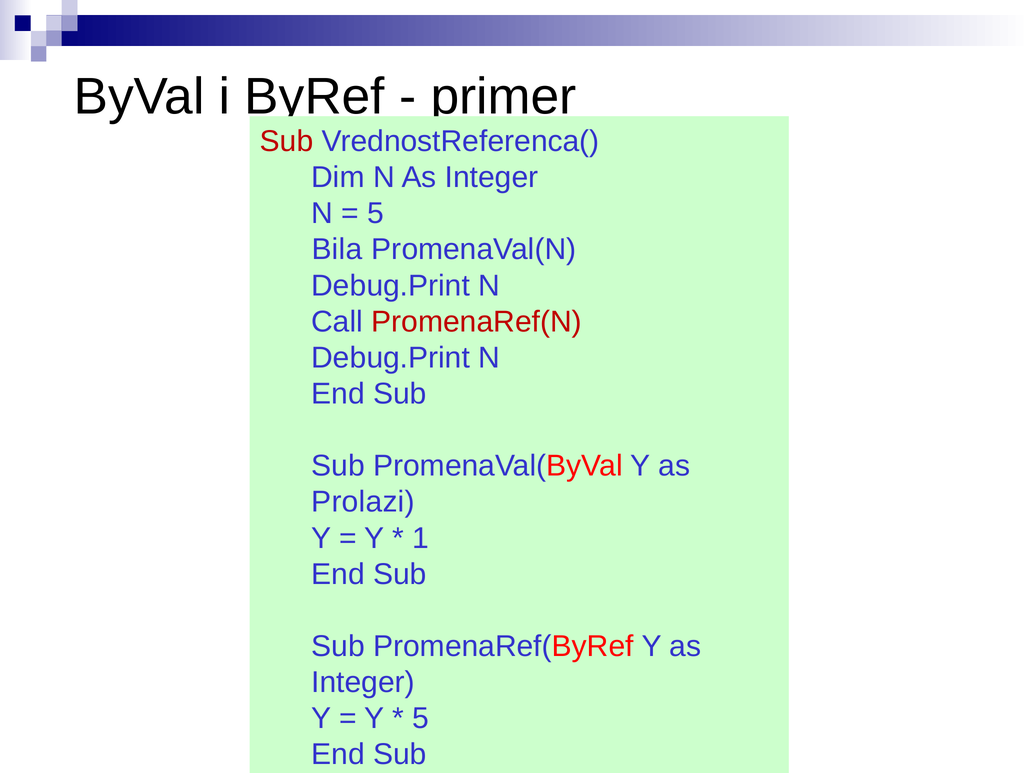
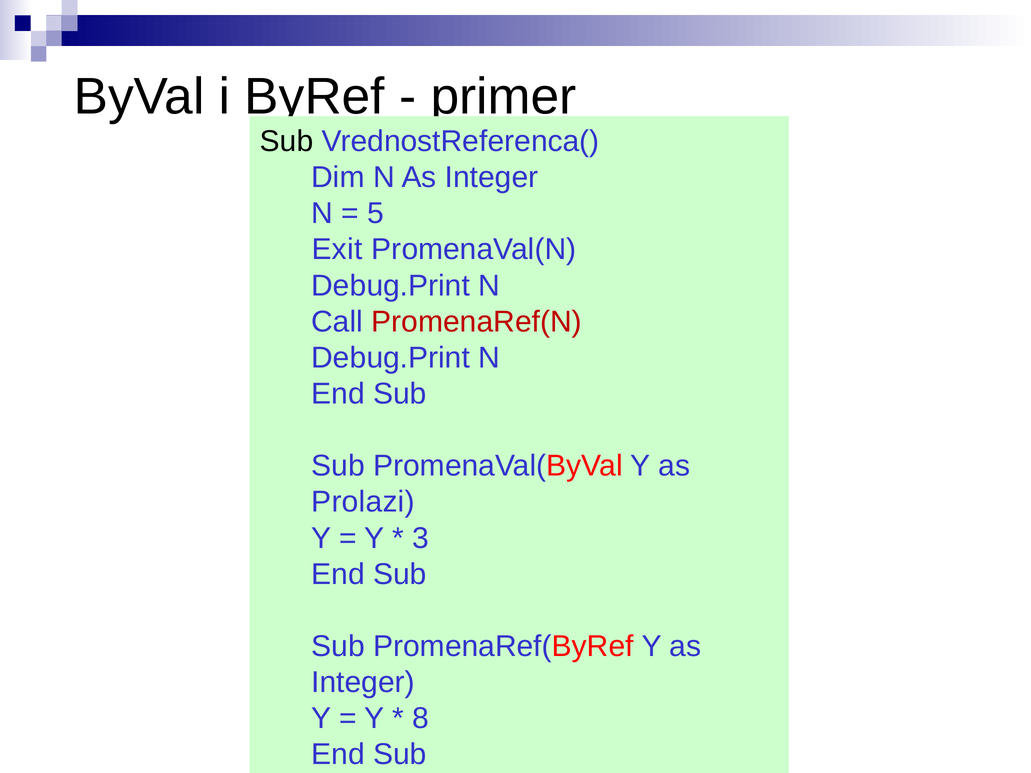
Sub colour: red -> black (287, 141)
Bila: Bila -> Exit (337, 250)
1: 1 -> 3 (421, 538)
5: 5 -> 8 (421, 719)
